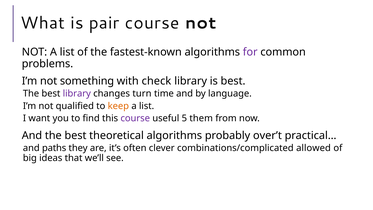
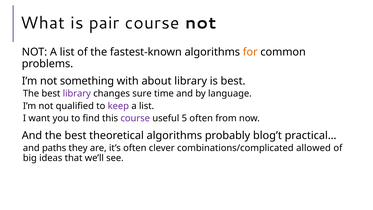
for colour: purple -> orange (250, 52)
check: check -> about (157, 81)
turn: turn -> sure (142, 93)
keep colour: orange -> purple (118, 106)
5 them: them -> often (201, 118)
over’t: over’t -> blog’t (267, 135)
